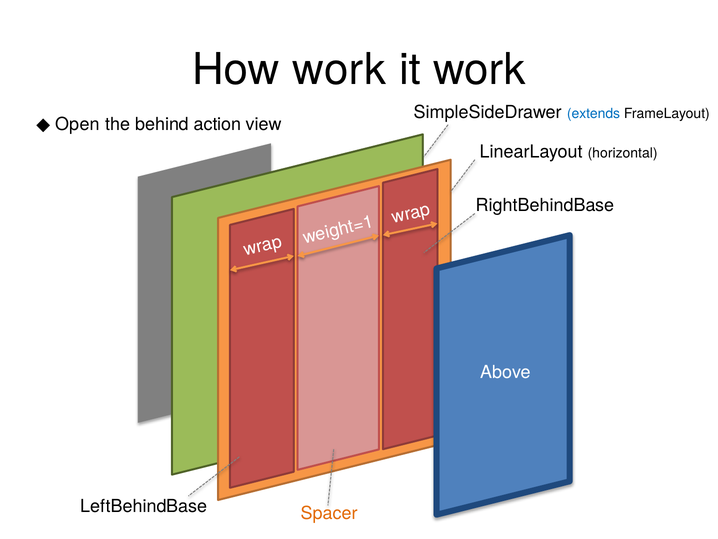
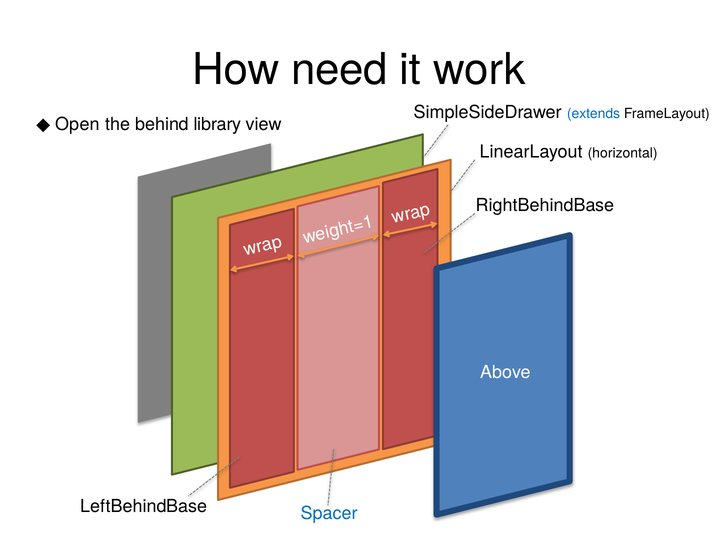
How work: work -> need (339, 70)
action: action -> library (218, 124)
Spacer colour: orange -> blue (329, 513)
